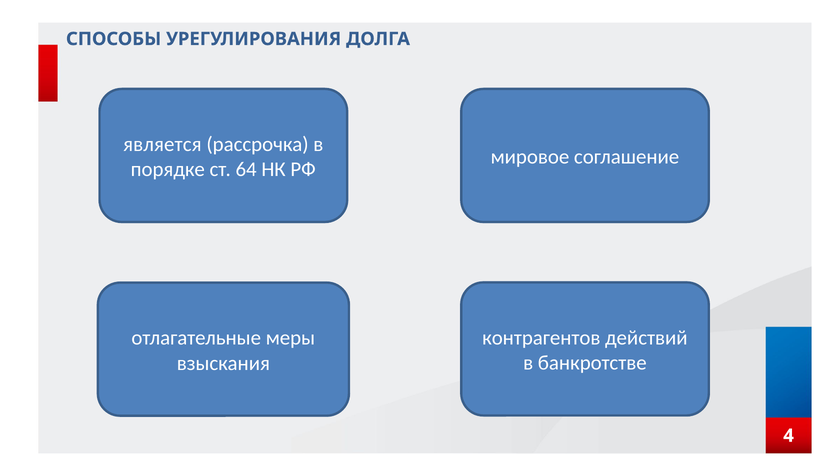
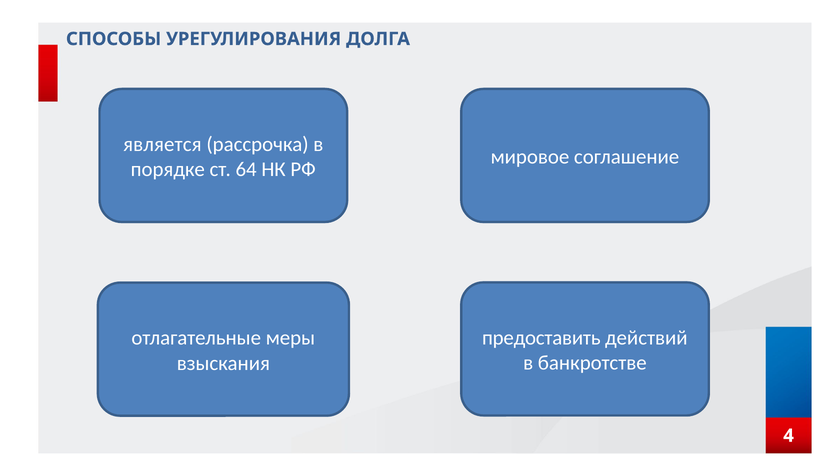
контрагентов: контрагентов -> предоставить (541, 338)
